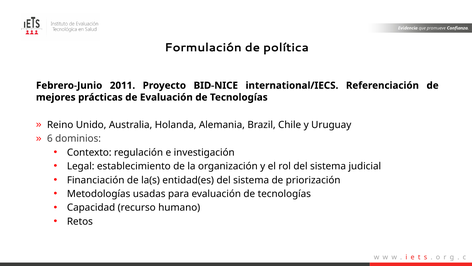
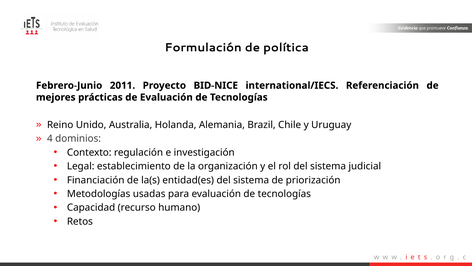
6: 6 -> 4 (50, 138)
